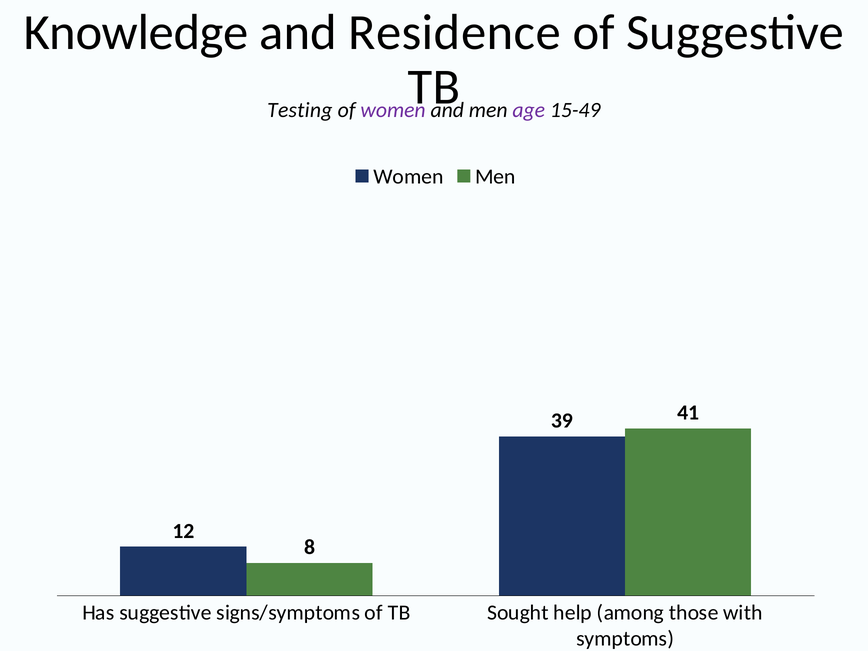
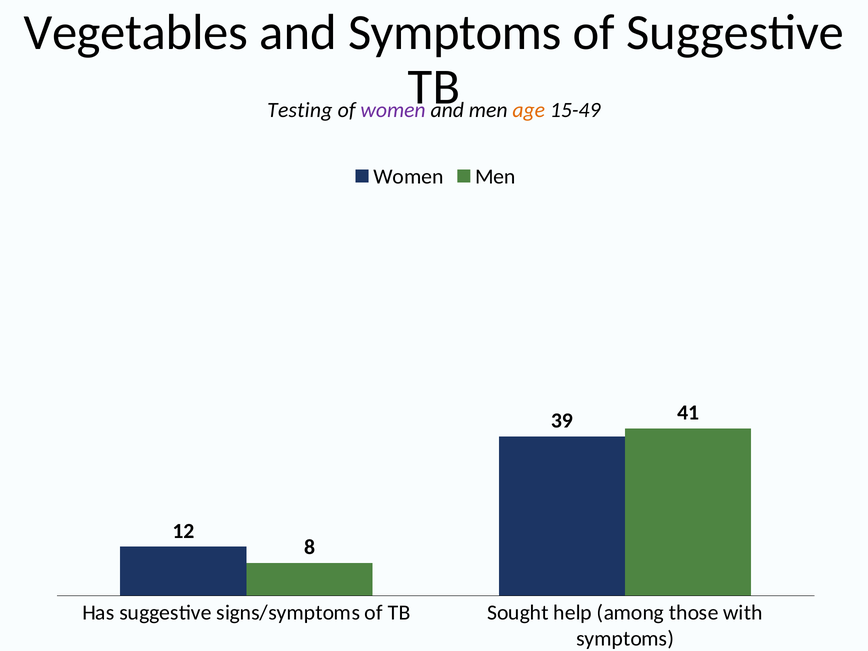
Knowledge: Knowledge -> Vegetables (136, 33)
and Residence: Residence -> Symptoms (455, 33)
age colour: purple -> orange (529, 110)
